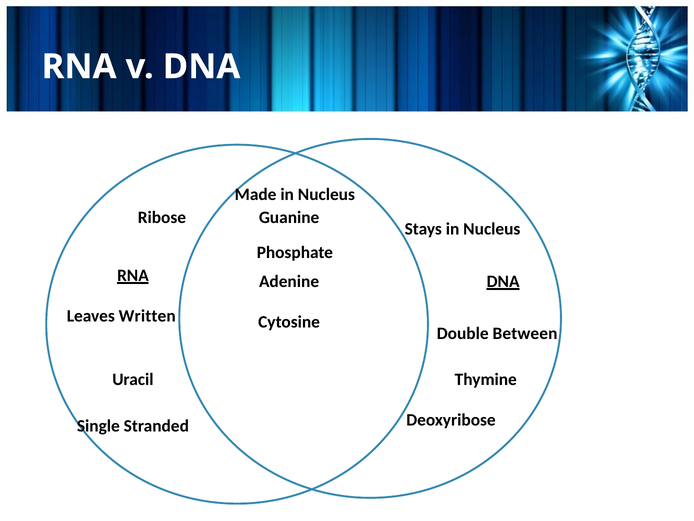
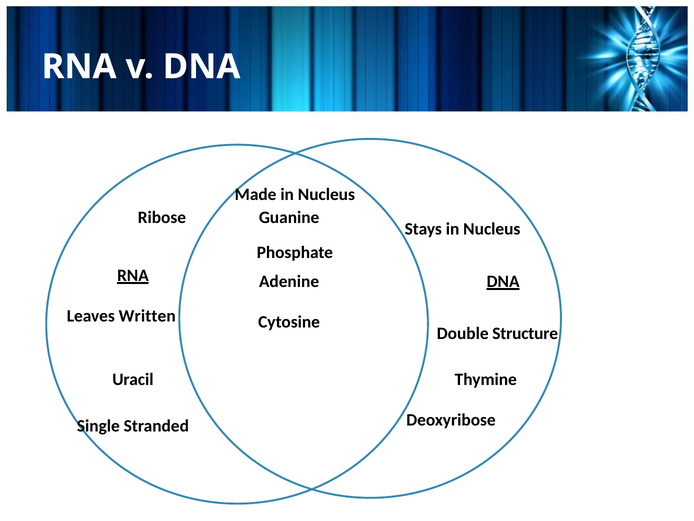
Between: Between -> Structure (525, 333)
